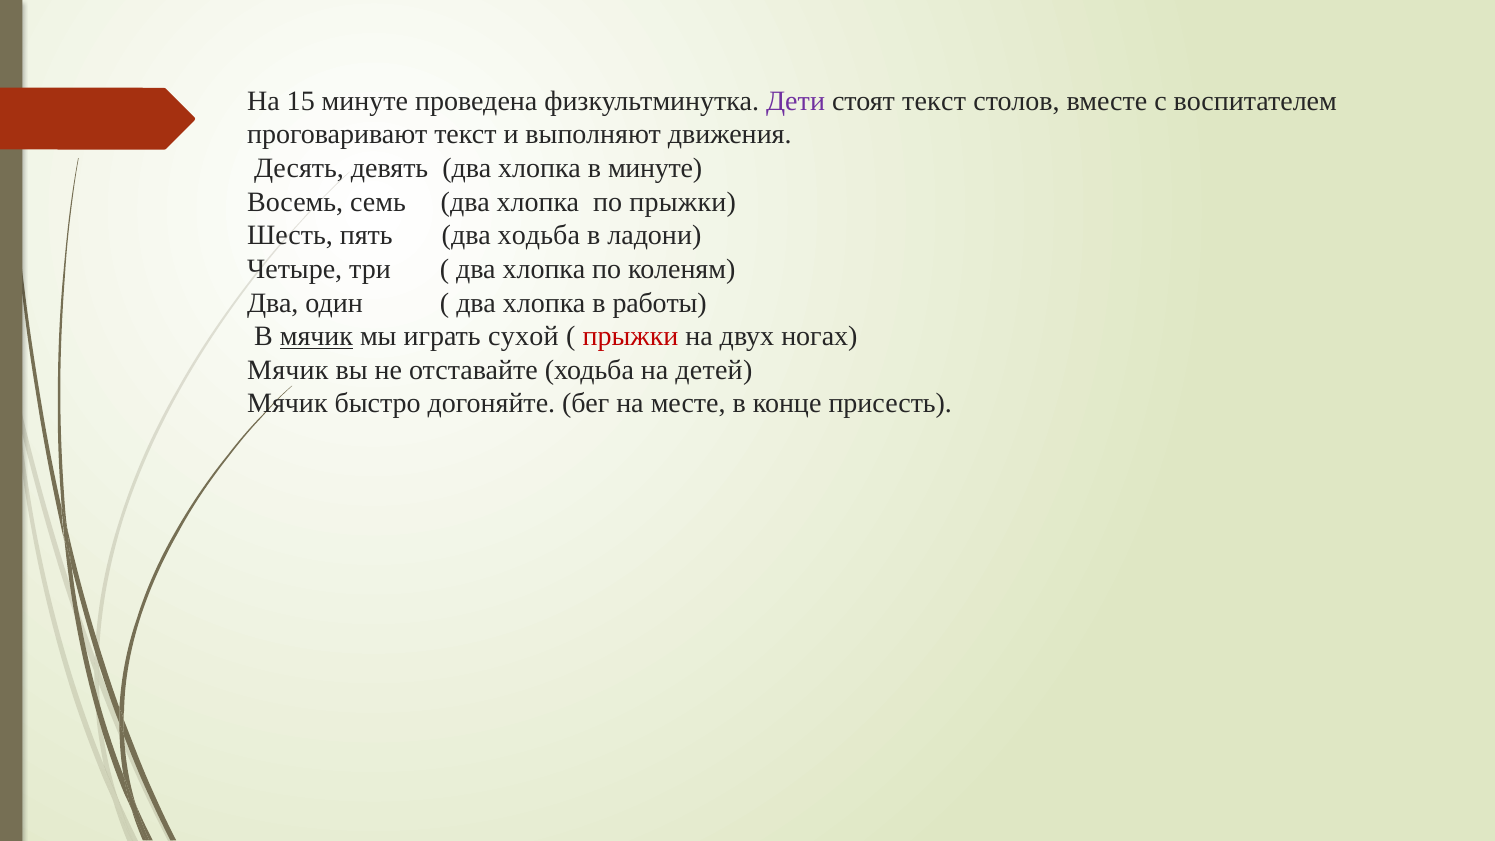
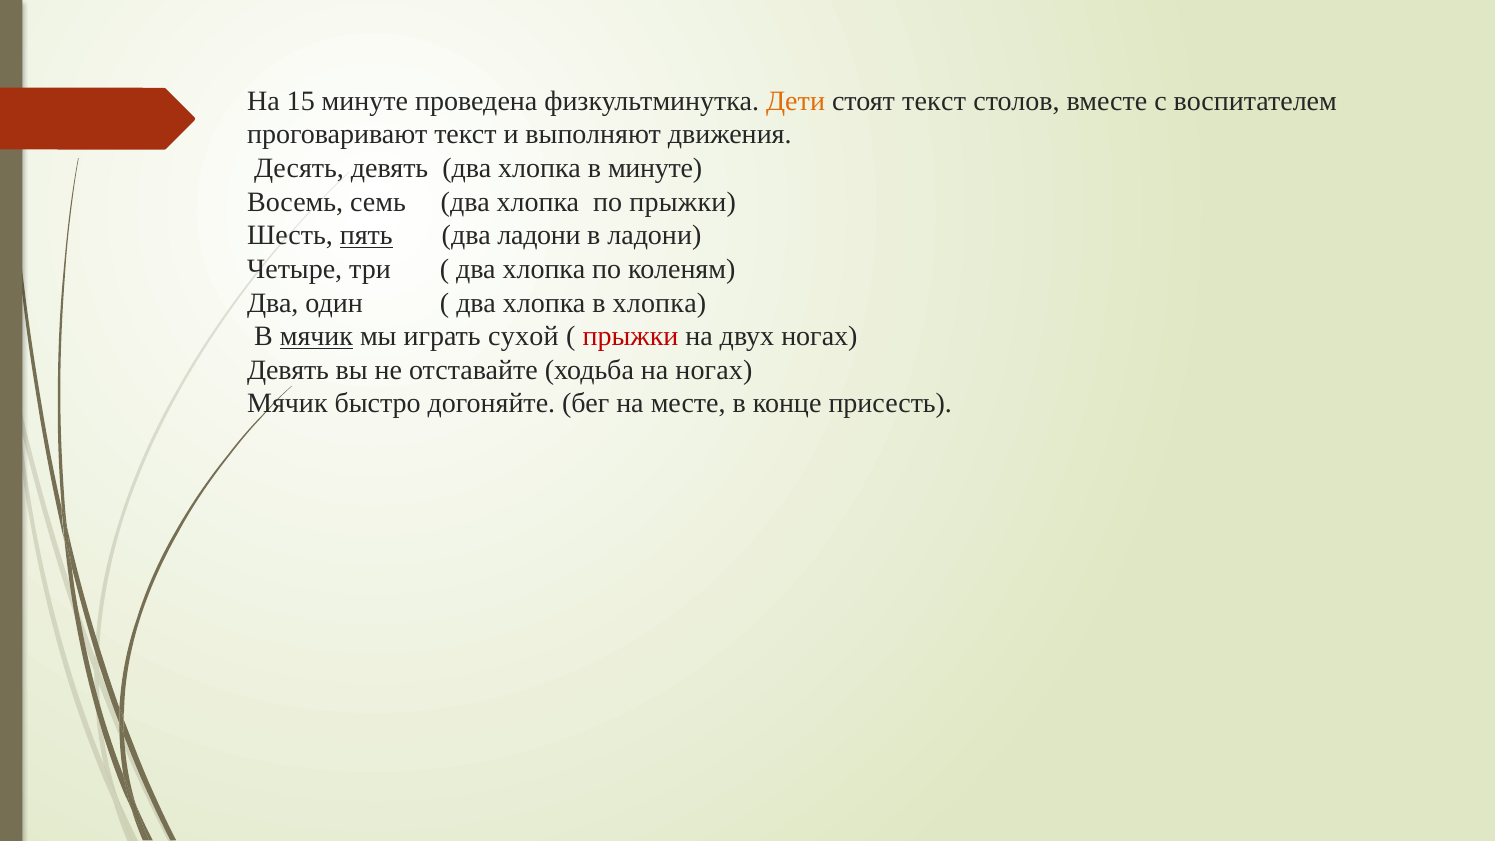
Дети colour: purple -> orange (796, 101)
пять underline: none -> present (366, 235)
два ходьба: ходьба -> ладони (539, 235)
в работы: работы -> хлопка (659, 303)
Мячик: Мячик -> Девять (288, 370)
на детей: детей -> ногах (714, 370)
